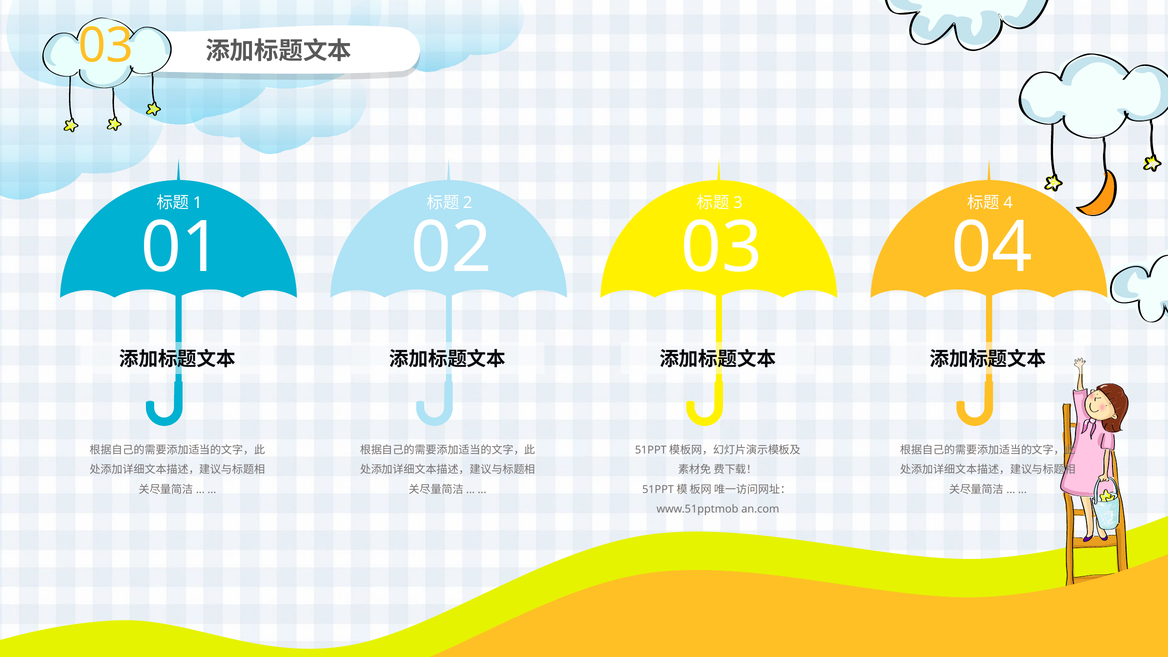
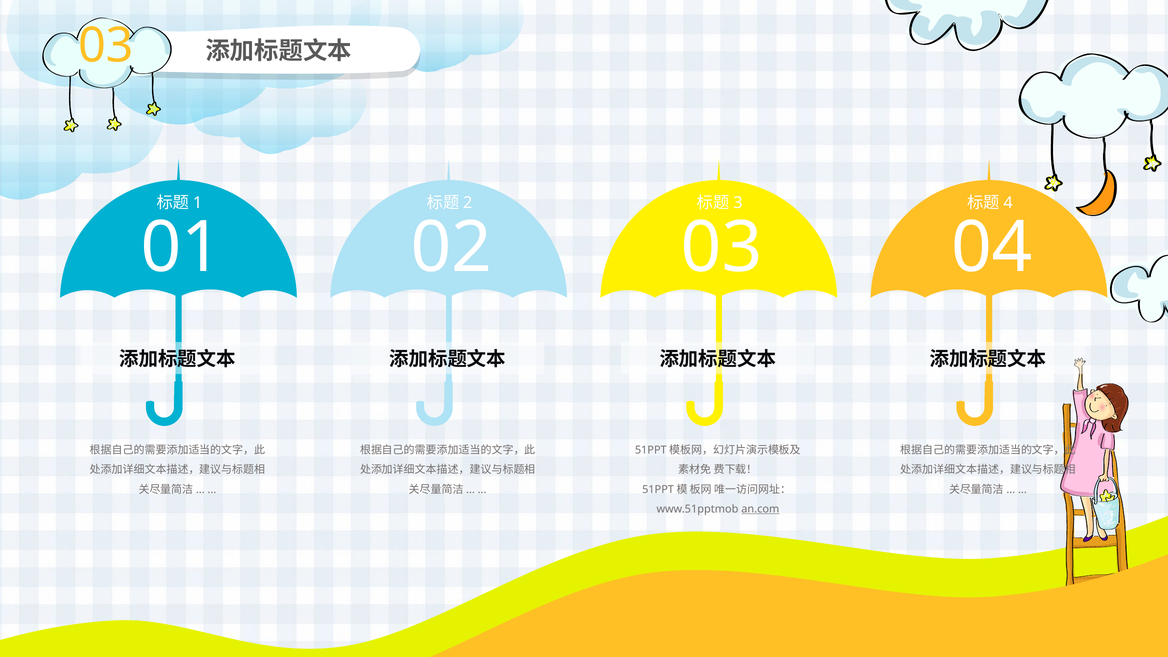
an.com underline: none -> present (760, 509)
